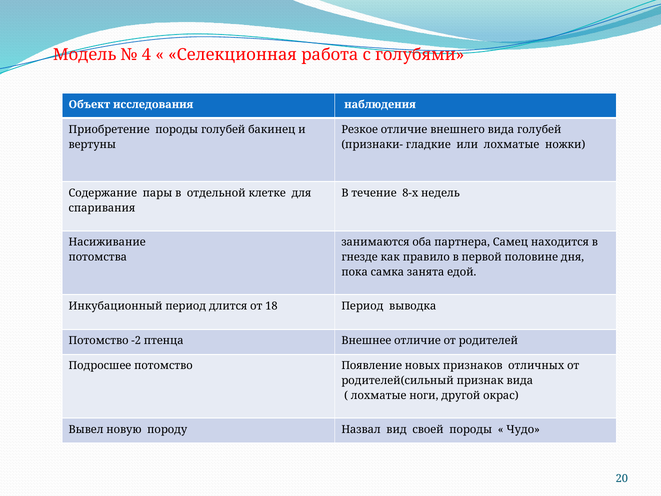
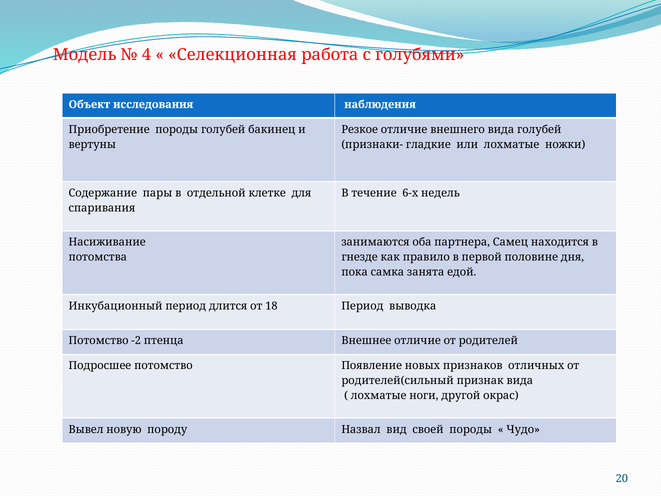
8-х: 8-х -> 6-х (410, 193)
